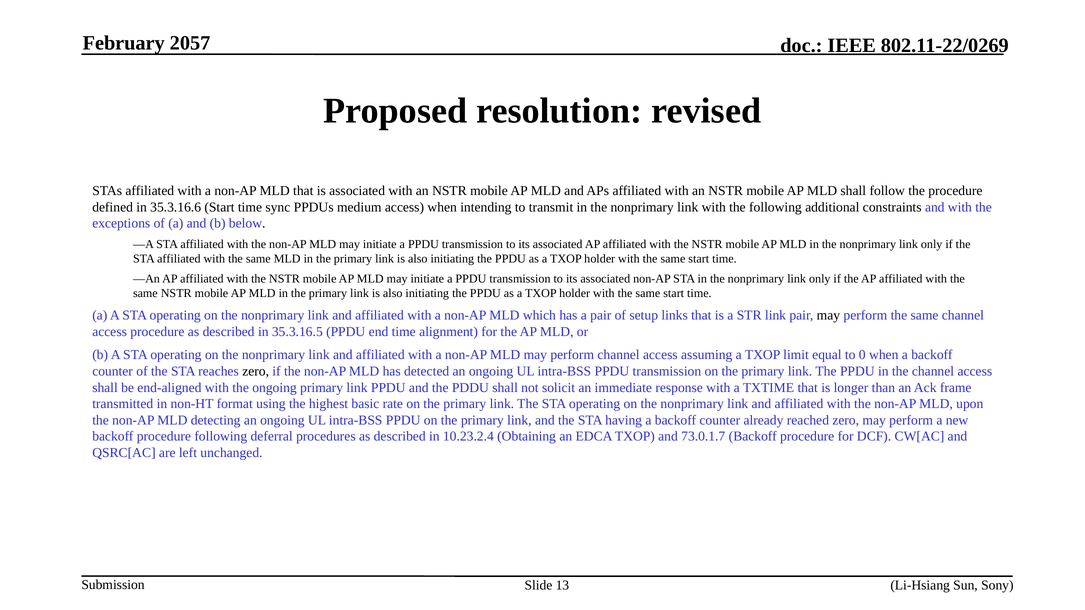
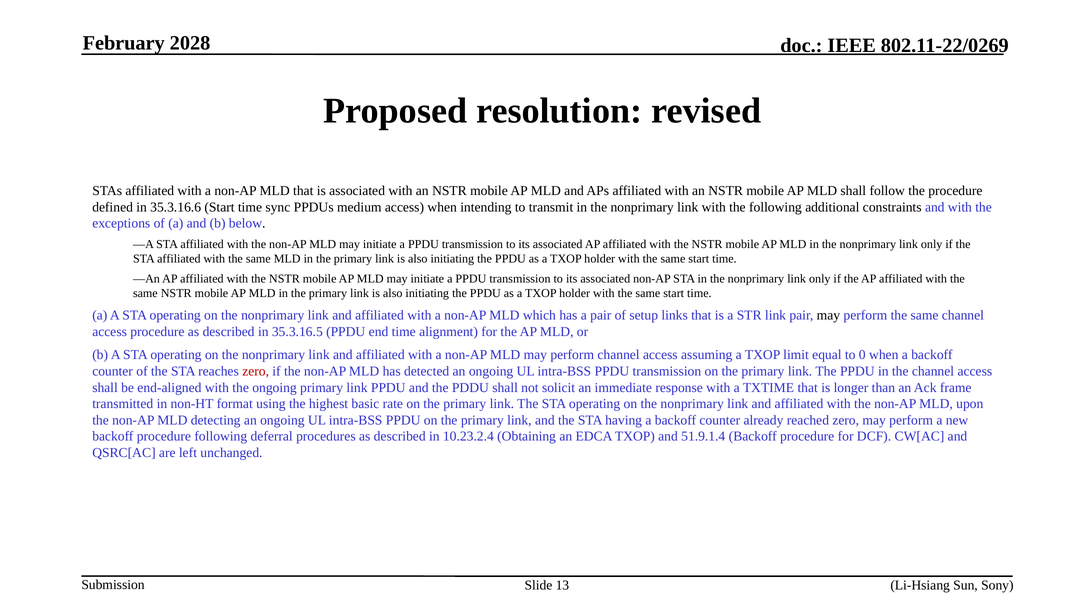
2057: 2057 -> 2028 (190, 43)
zero colour: black -> red (256, 371)
73.0.1.7: 73.0.1.7 -> 51.9.1.4 (703, 437)
